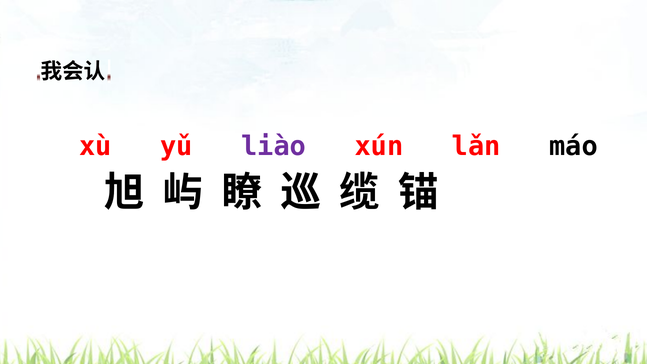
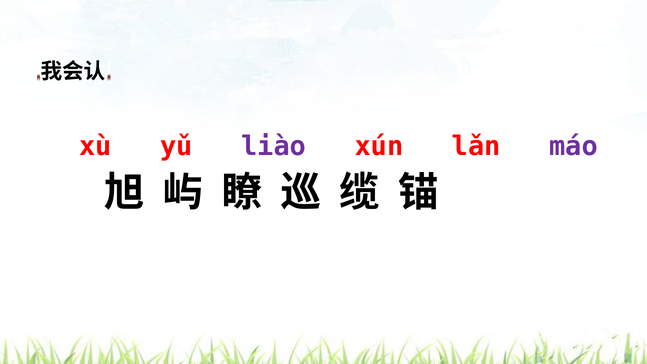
máo colour: black -> purple (574, 146)
